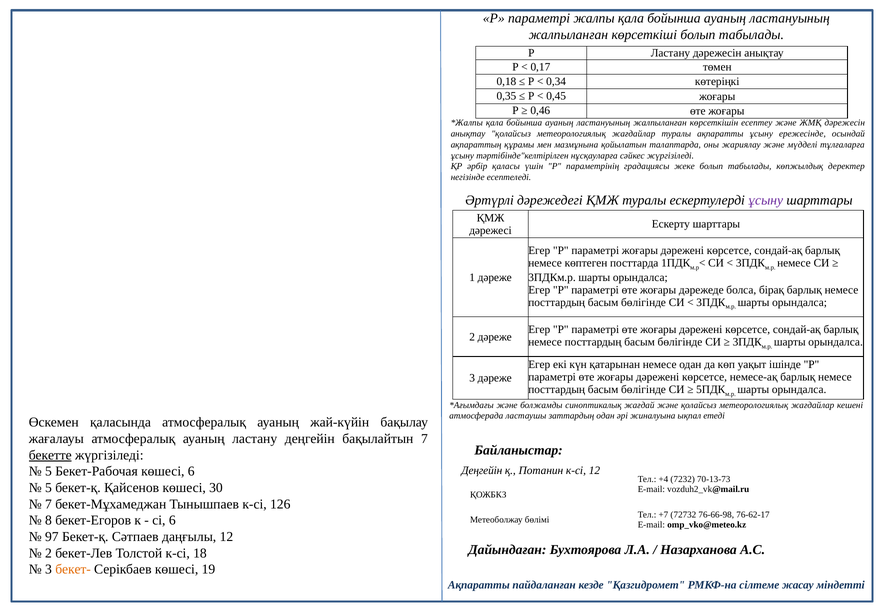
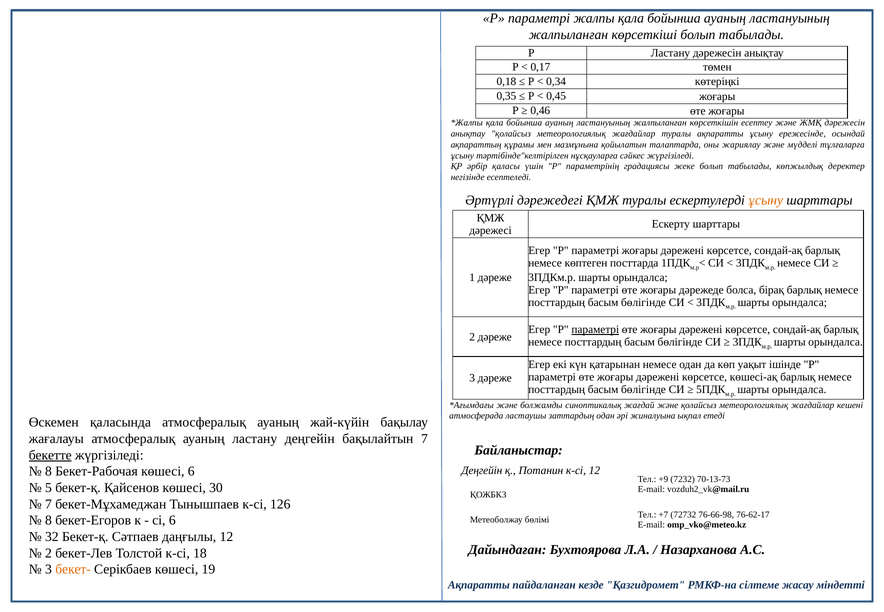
ұсыну colour: purple -> orange (766, 200)
параметрі underline: none -> present (595, 330)
немесе-ақ: немесе-ақ -> көшесі-ақ (754, 377)
5: 5 -> 8 (48, 471)
+4: +4 -> +9 (663, 479)
97: 97 -> 32 (52, 537)
